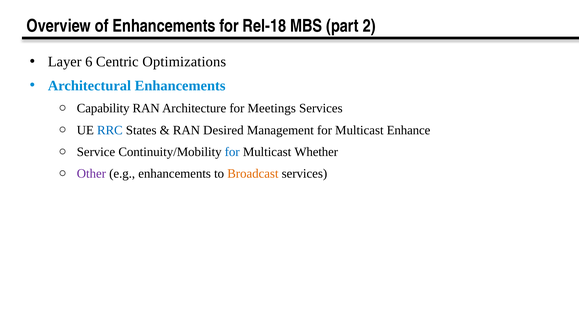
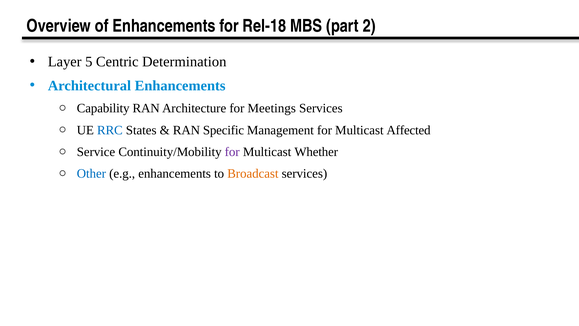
6: 6 -> 5 (89, 62)
Optimizations: Optimizations -> Determination (184, 62)
Desired: Desired -> Specific (224, 130)
Enhance: Enhance -> Affected (409, 130)
for colour: blue -> purple (232, 152)
Other colour: purple -> blue (91, 174)
